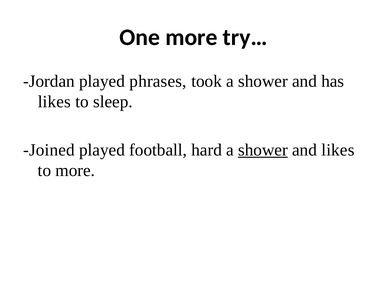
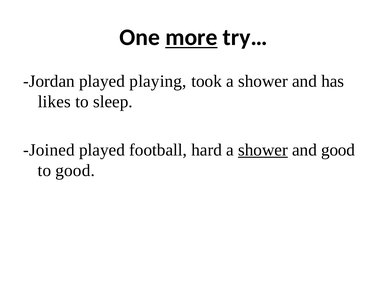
more underline: none -> present (191, 37)
phrases: phrases -> playing (158, 81)
and likes: likes -> good (338, 150)
to more: more -> good (75, 171)
